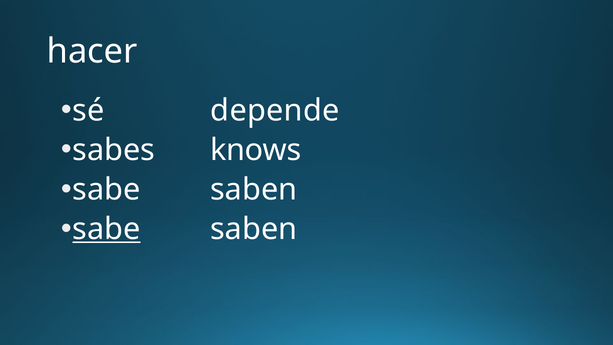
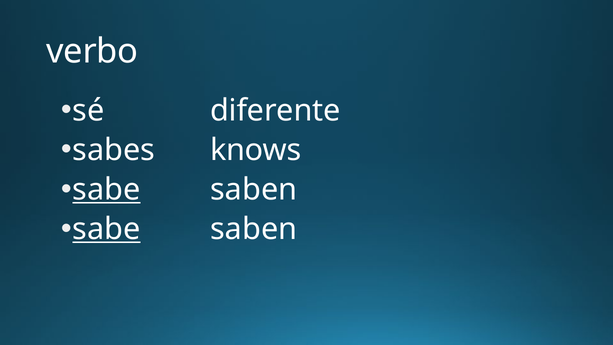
hacer: hacer -> verbo (92, 51)
depende: depende -> diferente (275, 110)
sabe underline: none -> present (106, 189)
